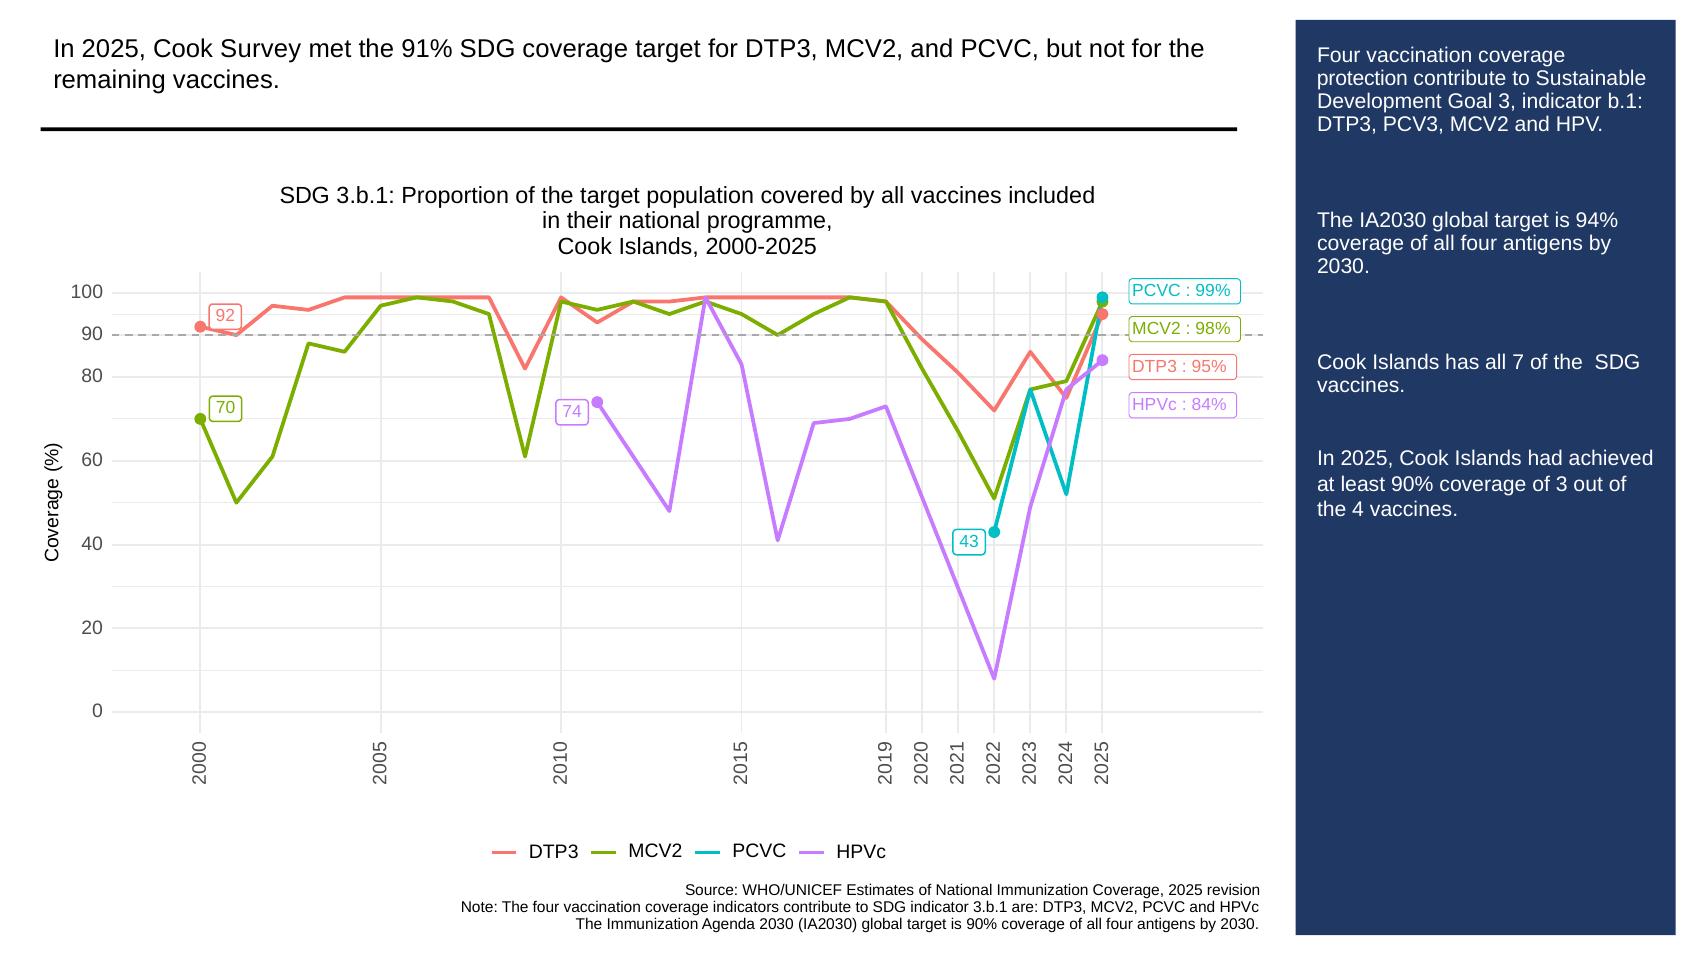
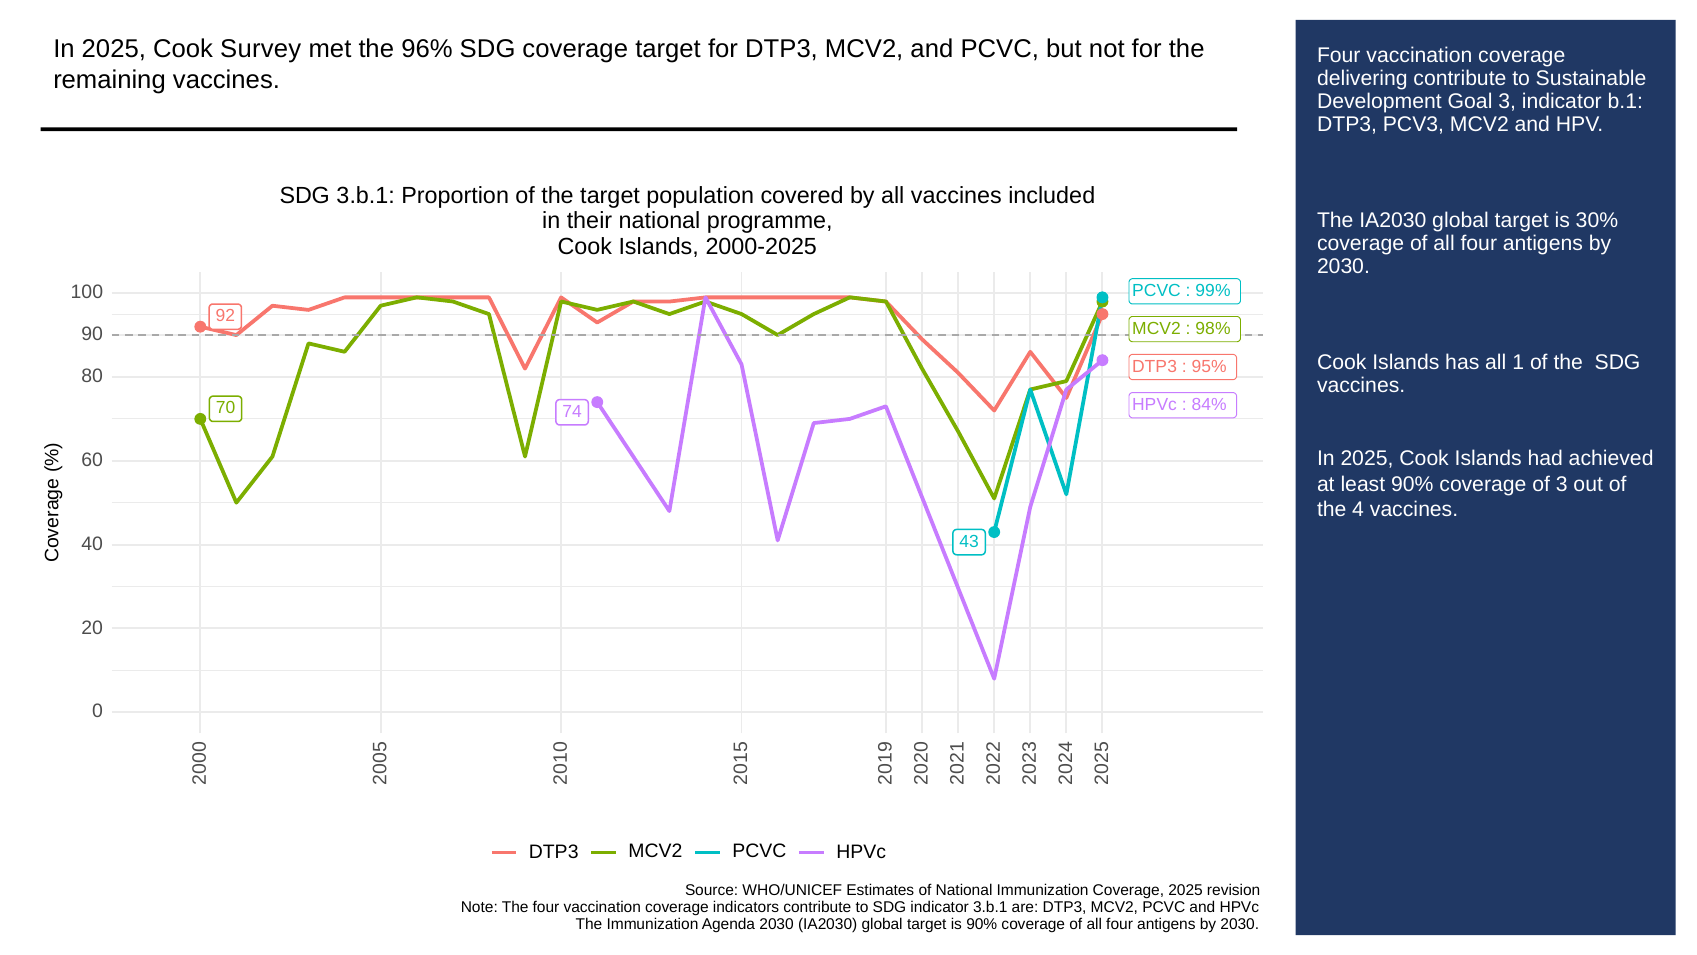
91%: 91% -> 96% (427, 49)
protection: protection -> delivering (1362, 79)
94%: 94% -> 30% (1597, 220)
all 7: 7 -> 1 (1518, 362)
